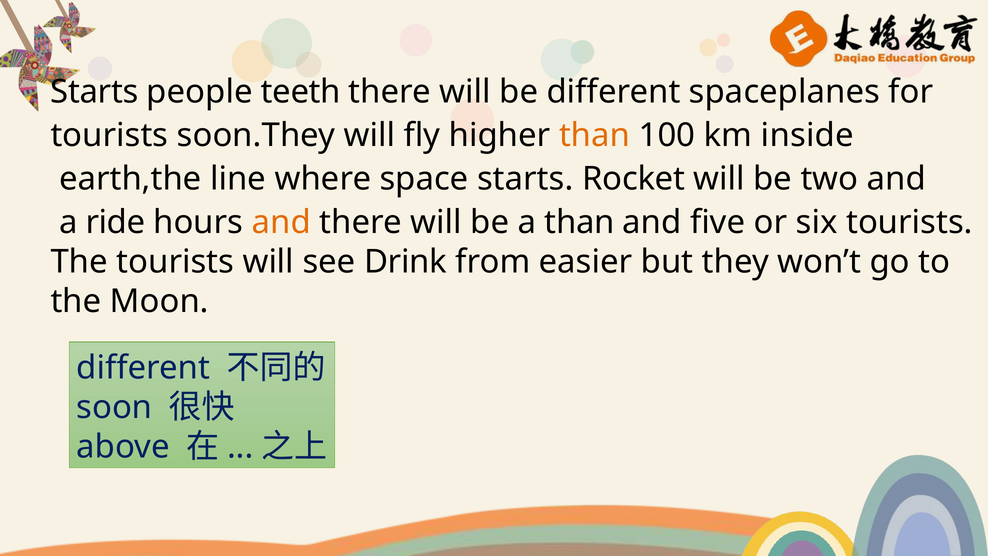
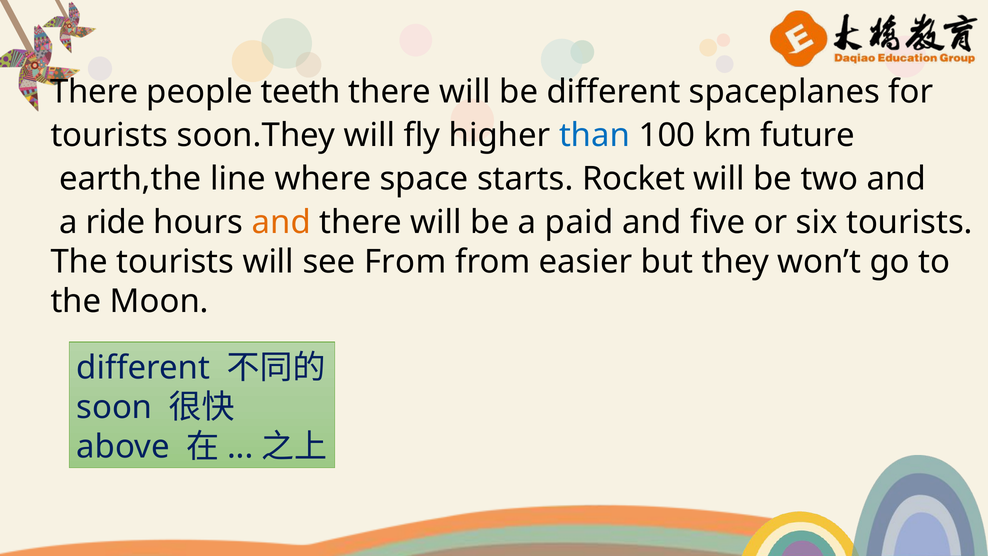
Starts: Starts -> There (94, 92)
than colour: orange -> blue (595, 135)
inside: inside -> future (808, 135)
a than: than -> paid (579, 222)
see Drink: Drink -> From (405, 262)
